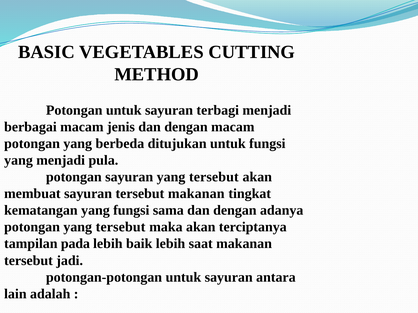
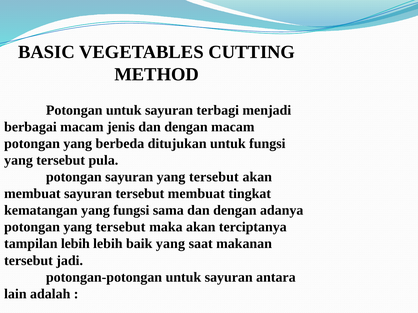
menjadi: menjadi -> tersebut (61, 161)
tersebut makanan: makanan -> membuat (196, 194)
tampilan pada: pada -> lebih (75, 244)
baik lebih: lebih -> yang (170, 244)
